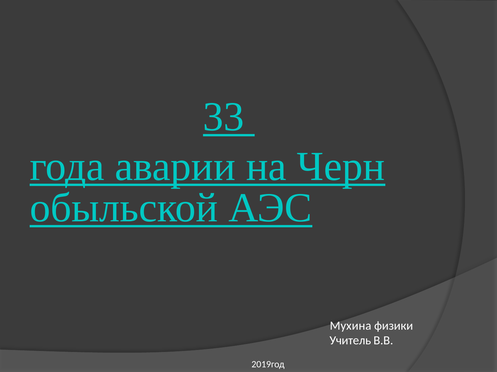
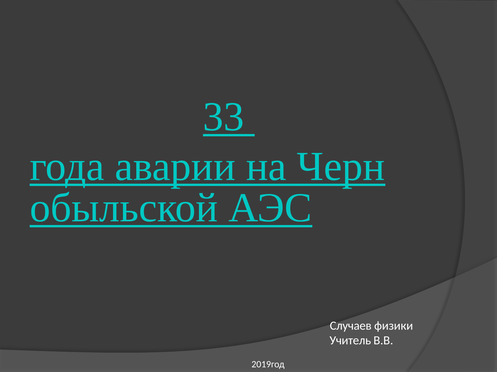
Мухина: Мухина -> Случаев (351, 326)
